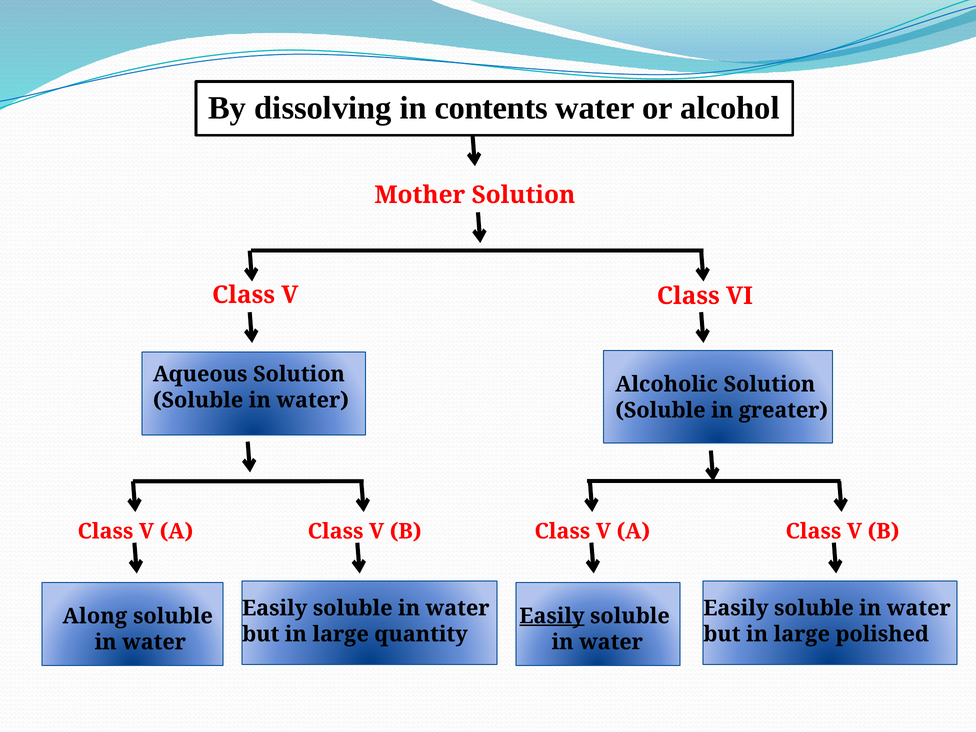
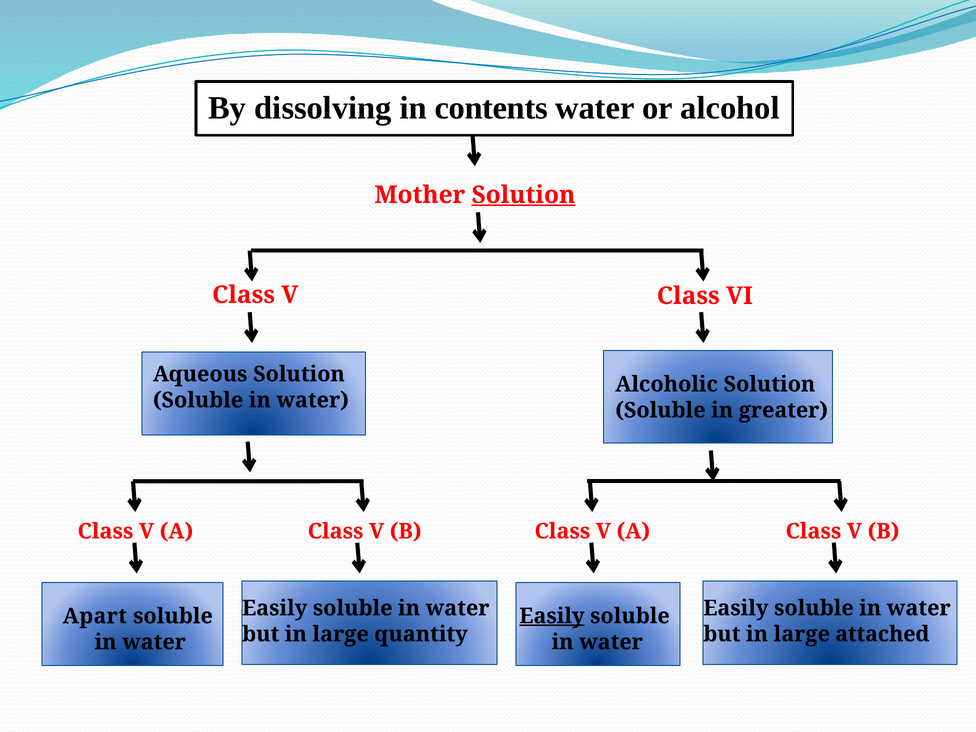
Solution underline: none -> present (523, 195)
Along: Along -> Apart (95, 616)
polished: polished -> attached (882, 634)
